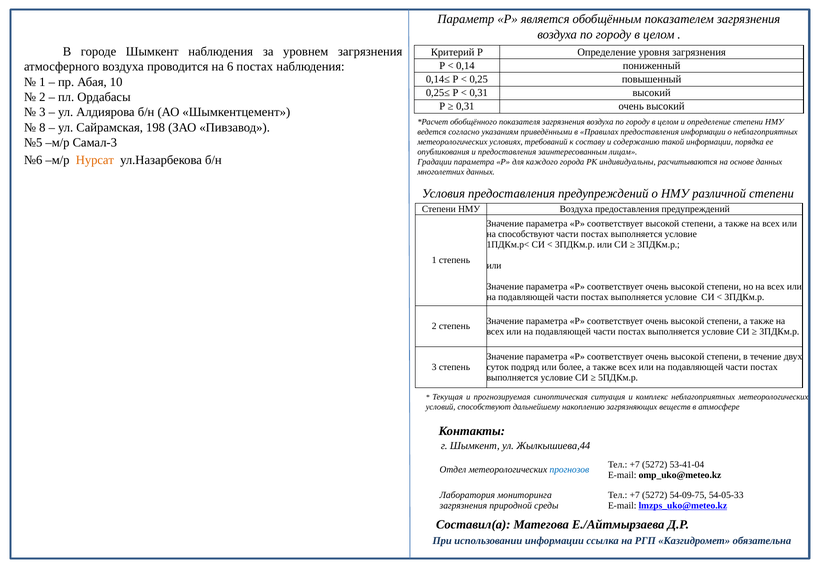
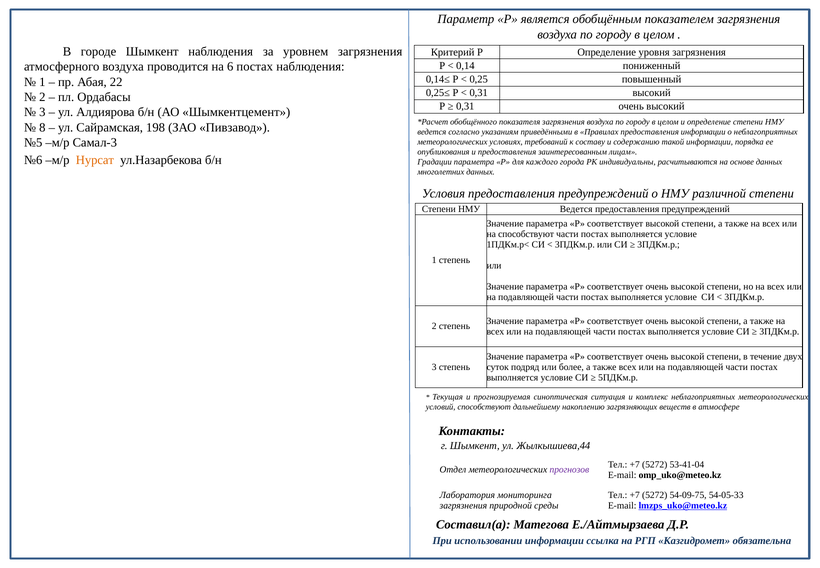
10: 10 -> 22 (116, 82)
Воздуха: Воздуха -> Ведется (576, 209)
прогнозов colour: blue -> purple (569, 470)
